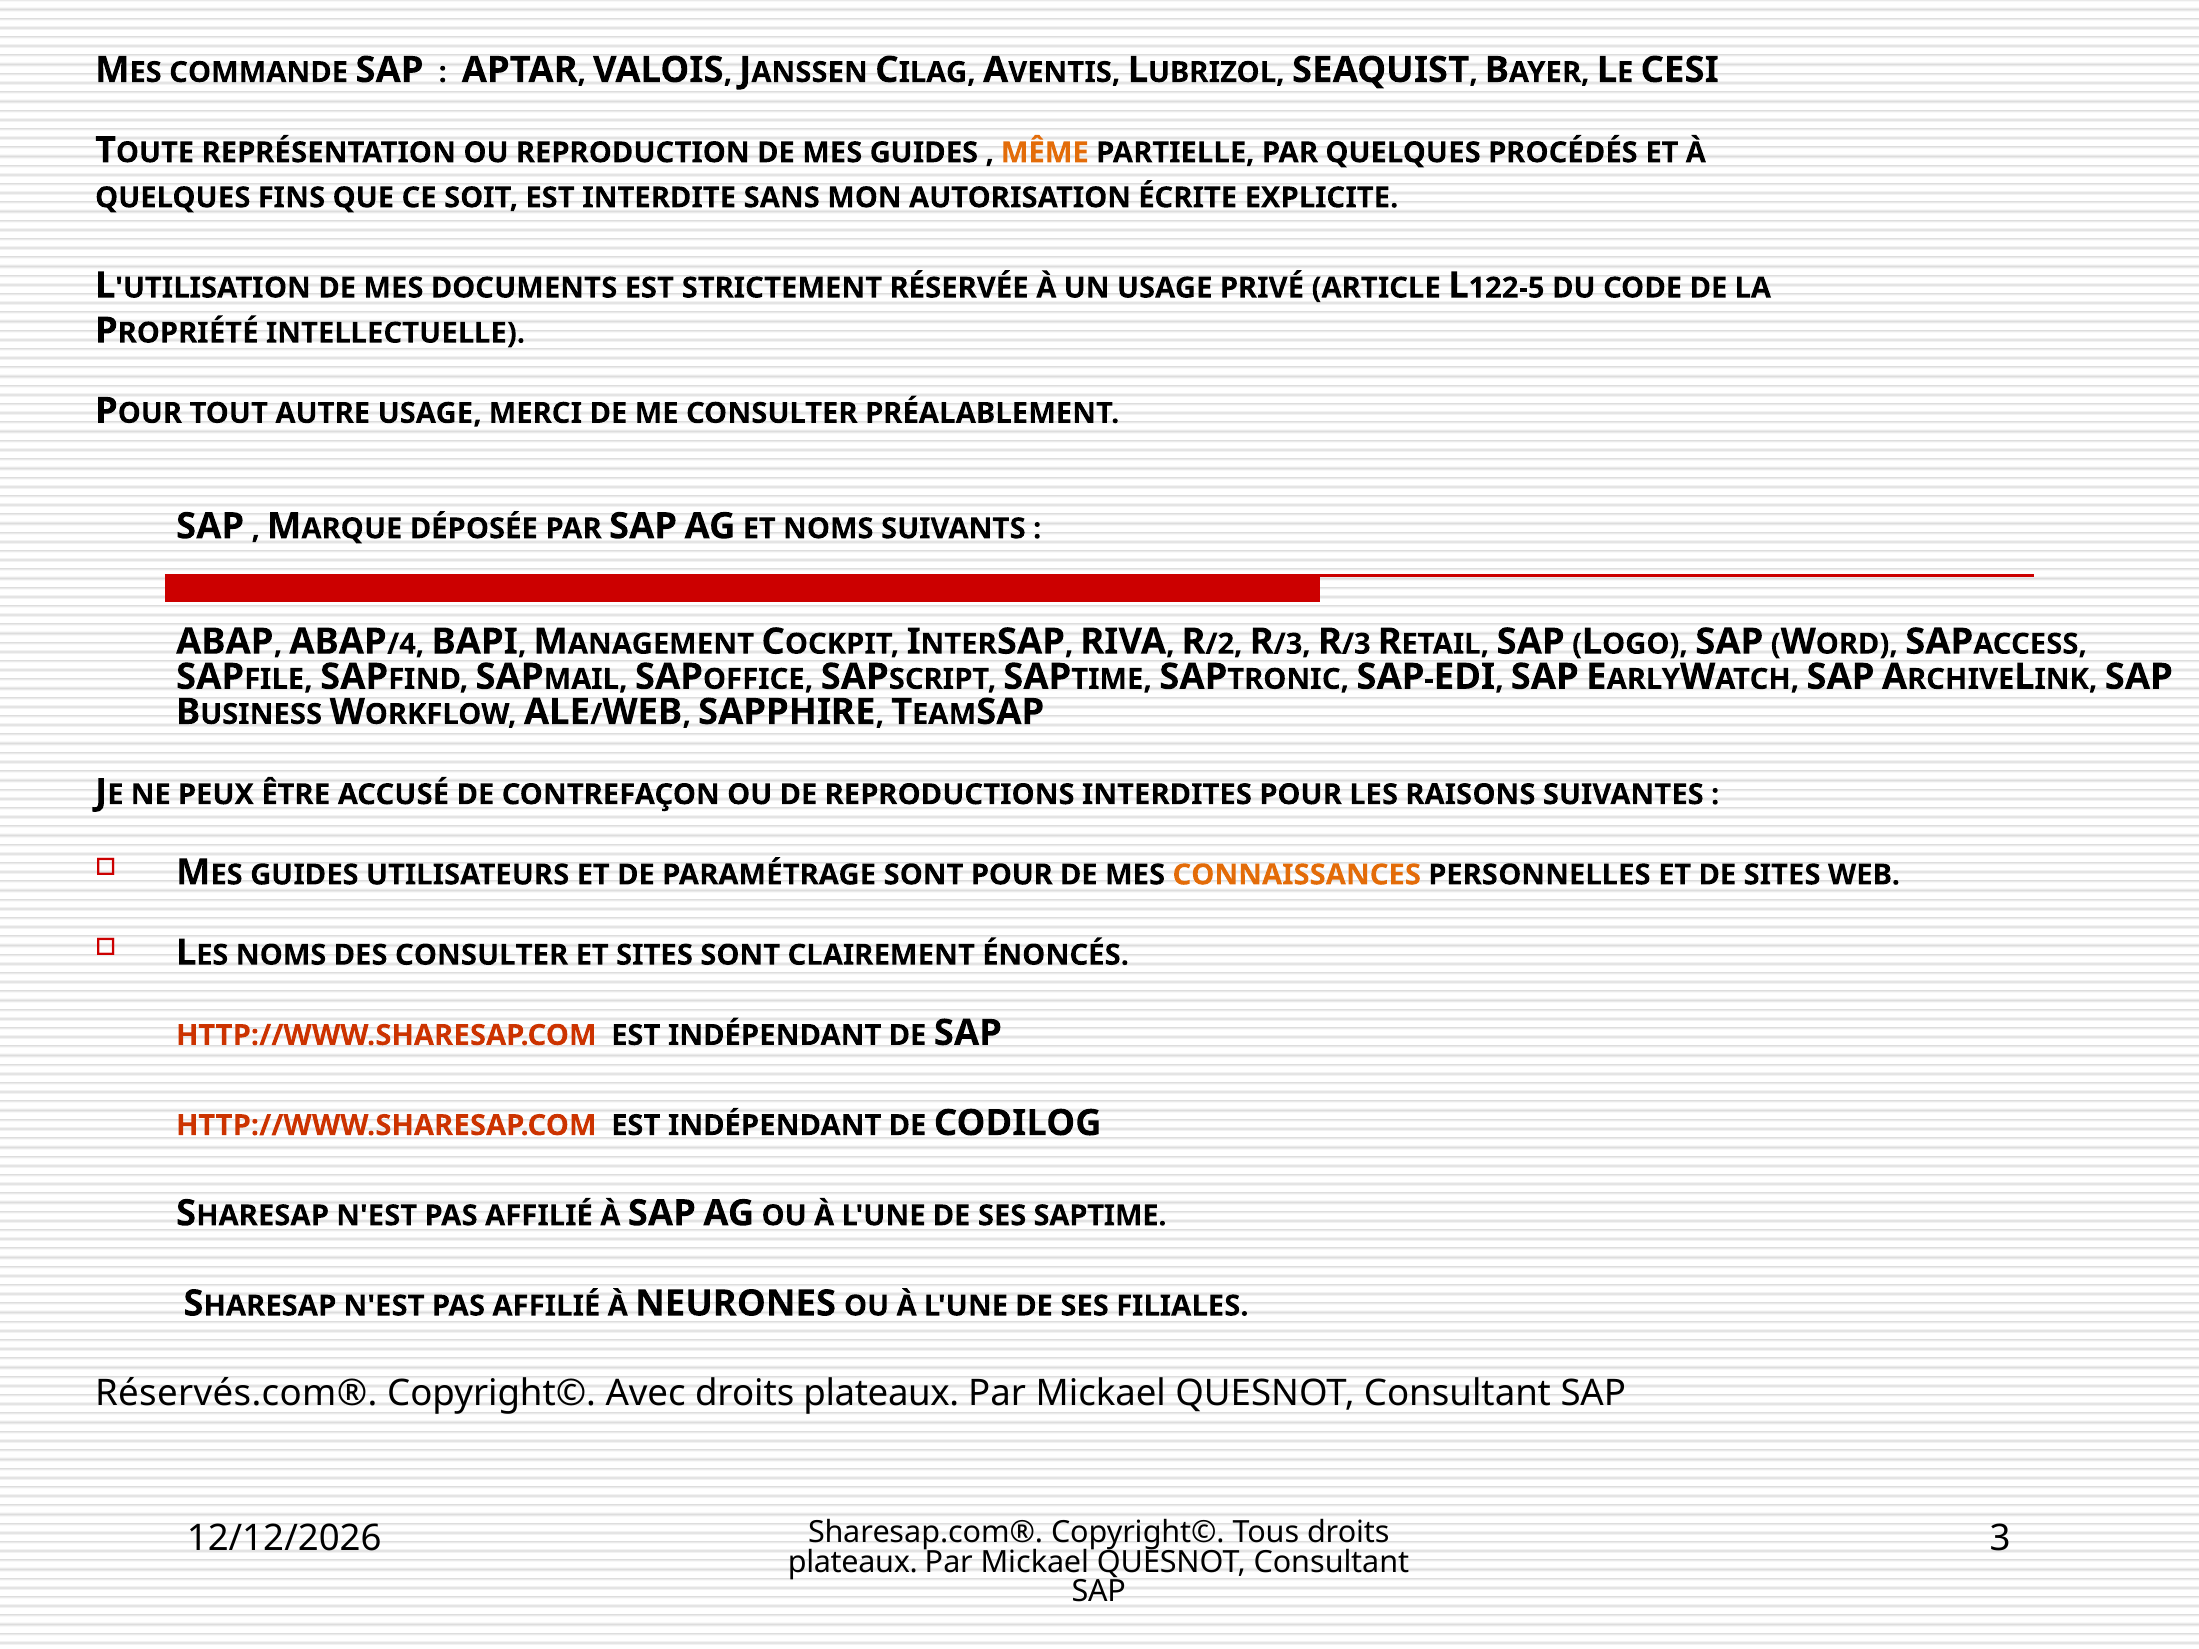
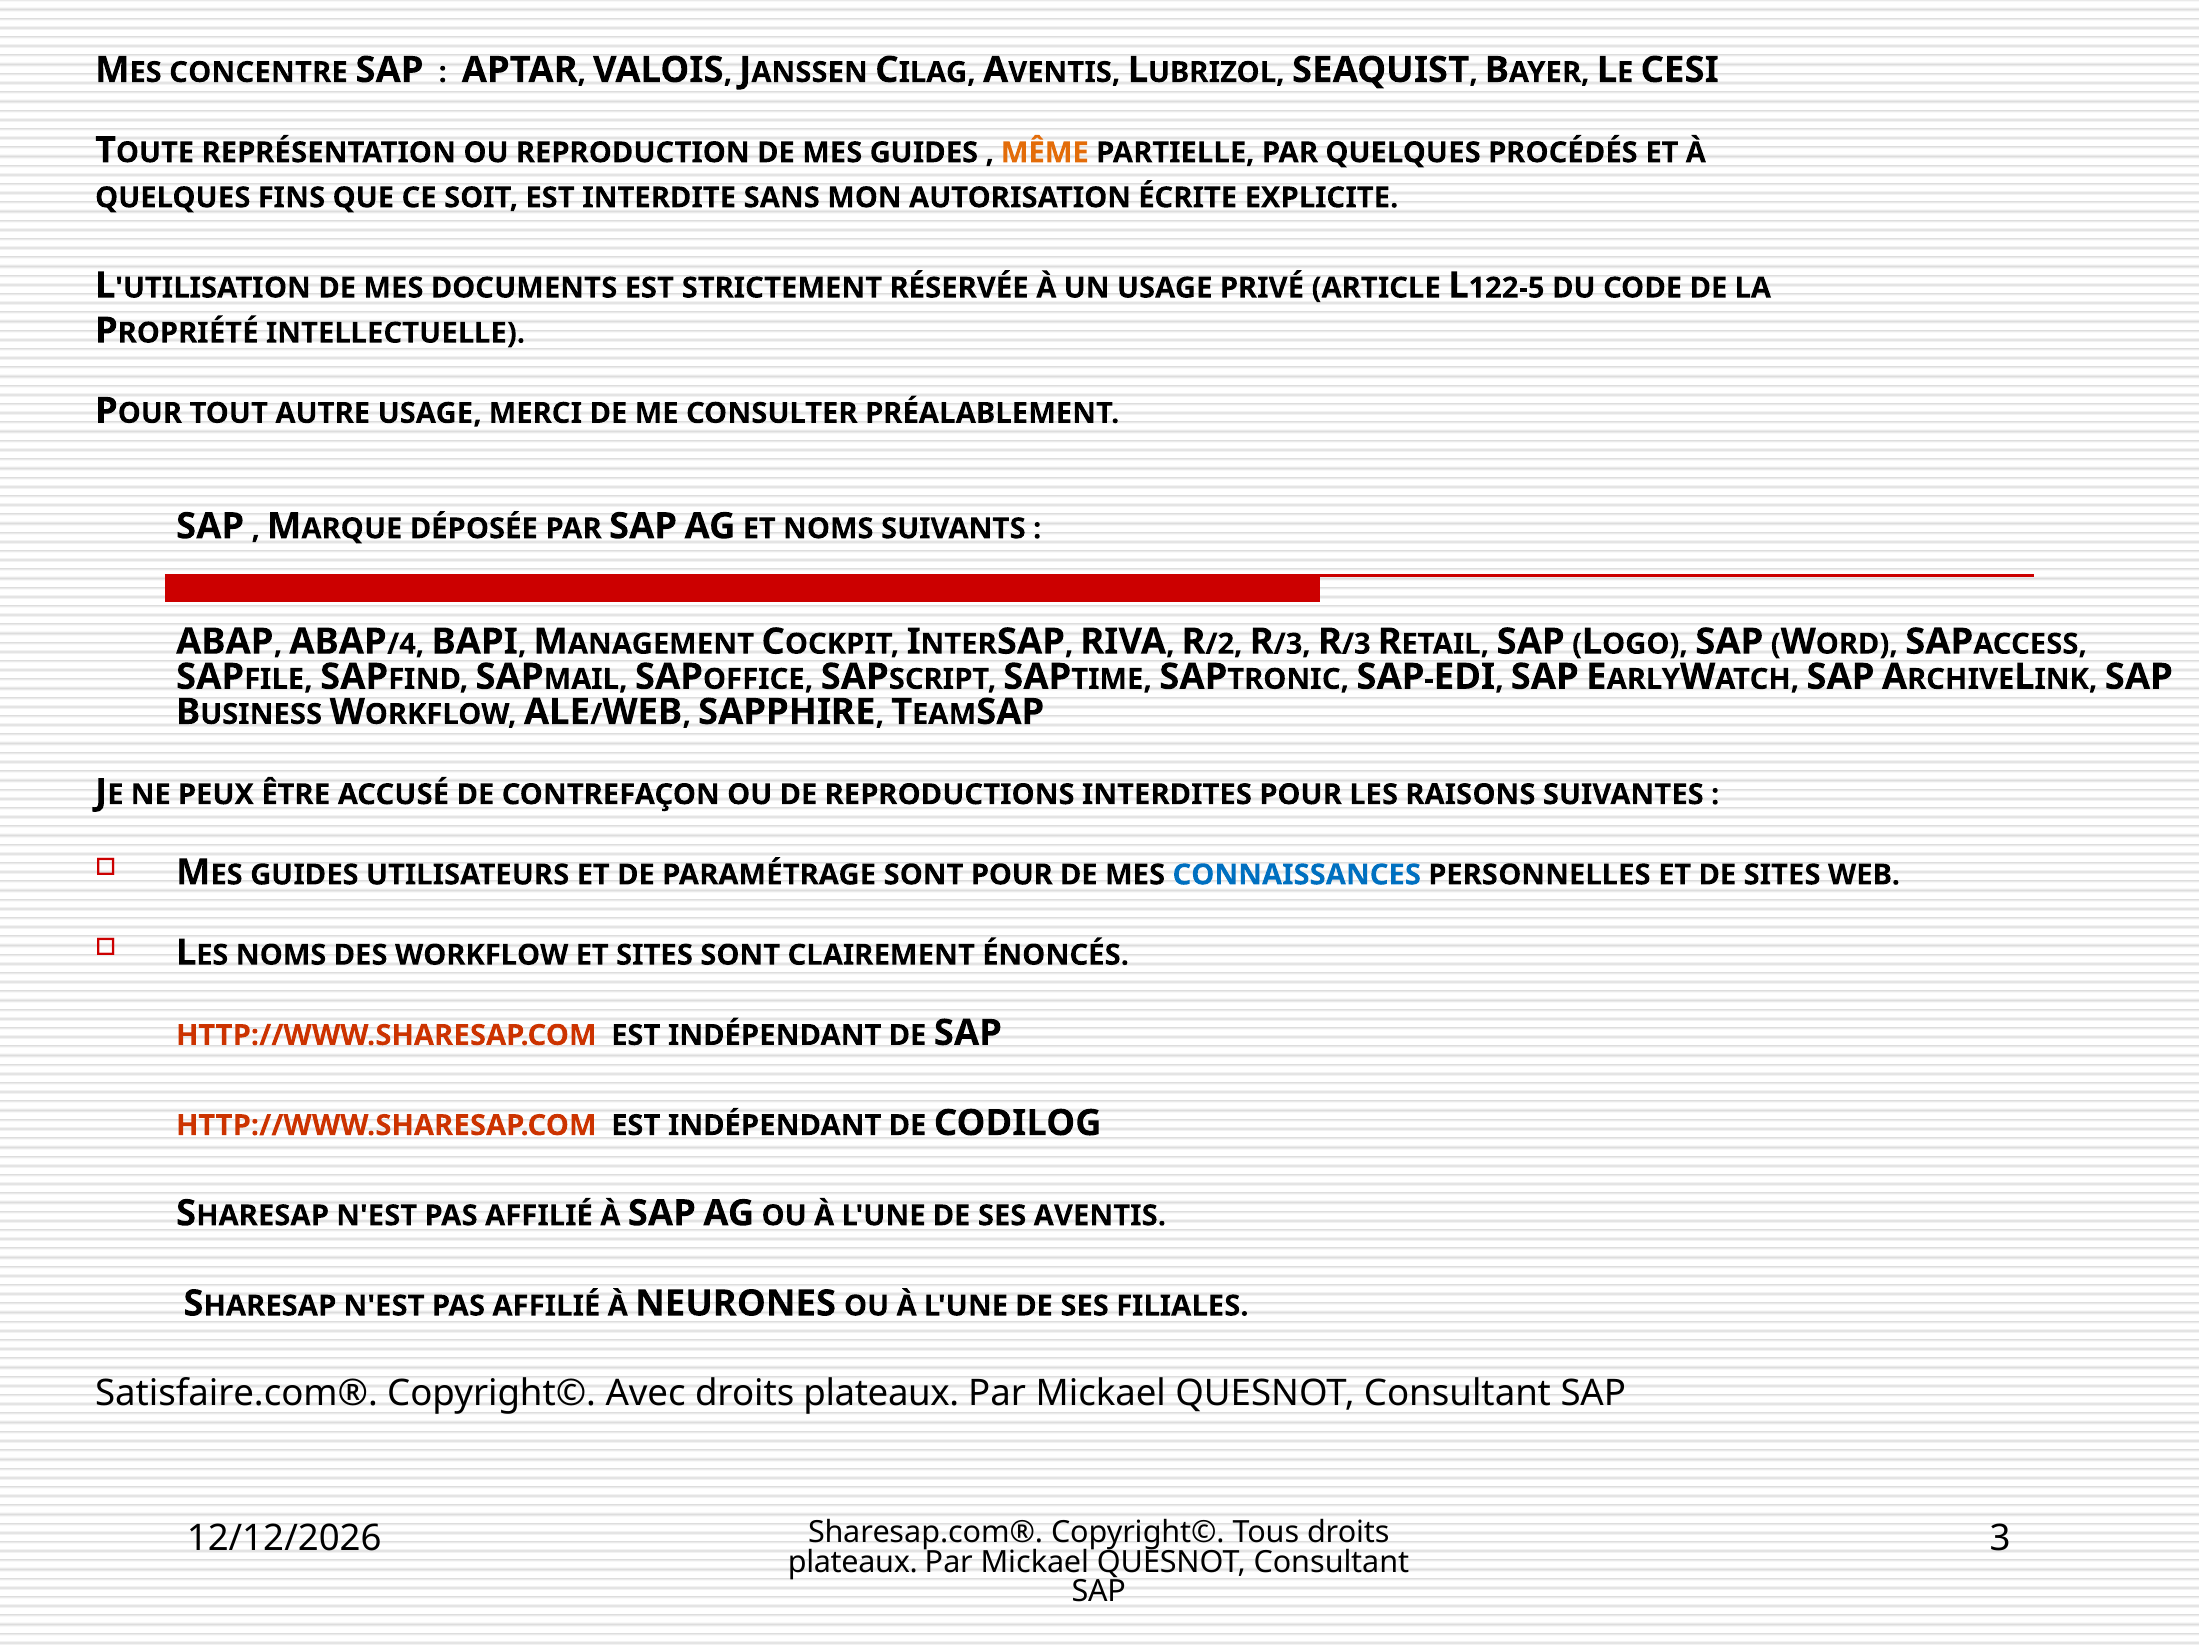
COMMANDE: COMMANDE -> CONCENTRE (259, 72)
CONNAISSANCES colour: orange -> blue (1297, 875)
DES CONSULTER: CONSULTER -> WORKFLOW (482, 955)
SES SAPTIME: SAPTIME -> AVENTIS (1100, 1216)
Réservés.com®: Réservés.com® -> Satisfaire.com® (236, 1394)
